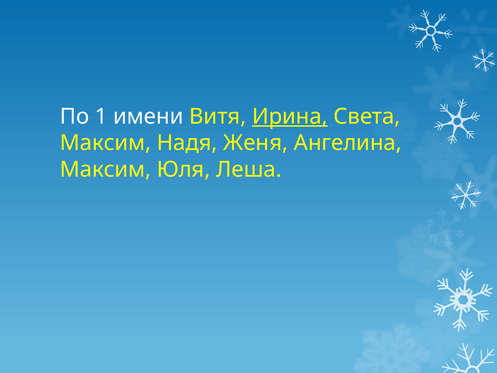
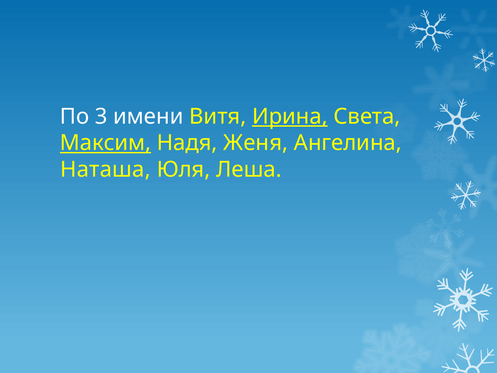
1: 1 -> 3 (101, 116)
Максим underline: none -> present (105, 143)
Максим: Максим -> Наташа (105, 169)
